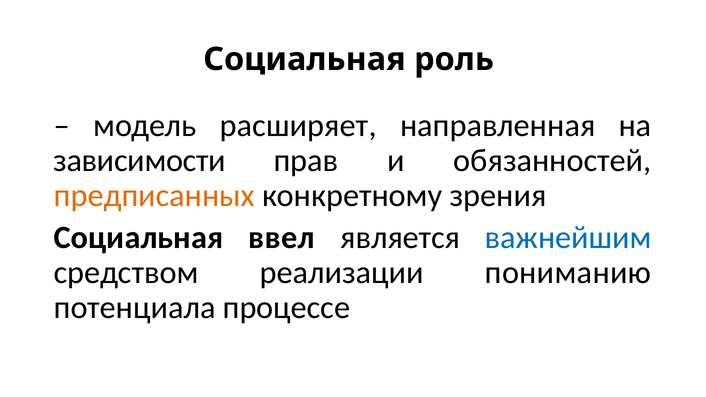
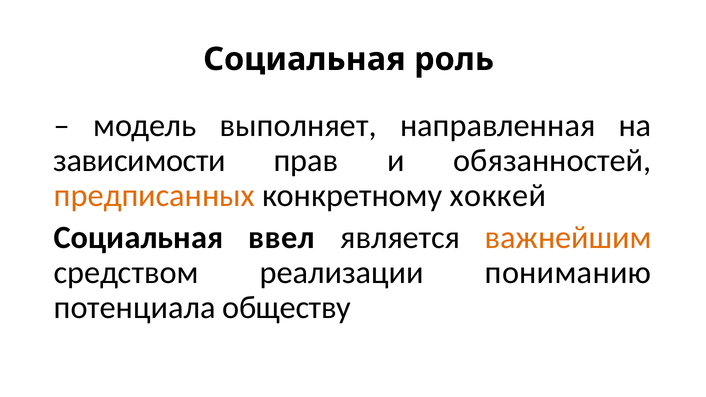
расширяет: расширяет -> выполняет (298, 126)
зрения: зрения -> хоккей (498, 196)
важнейшим colour: blue -> orange (568, 238)
процессе: процессе -> обществу (287, 308)
